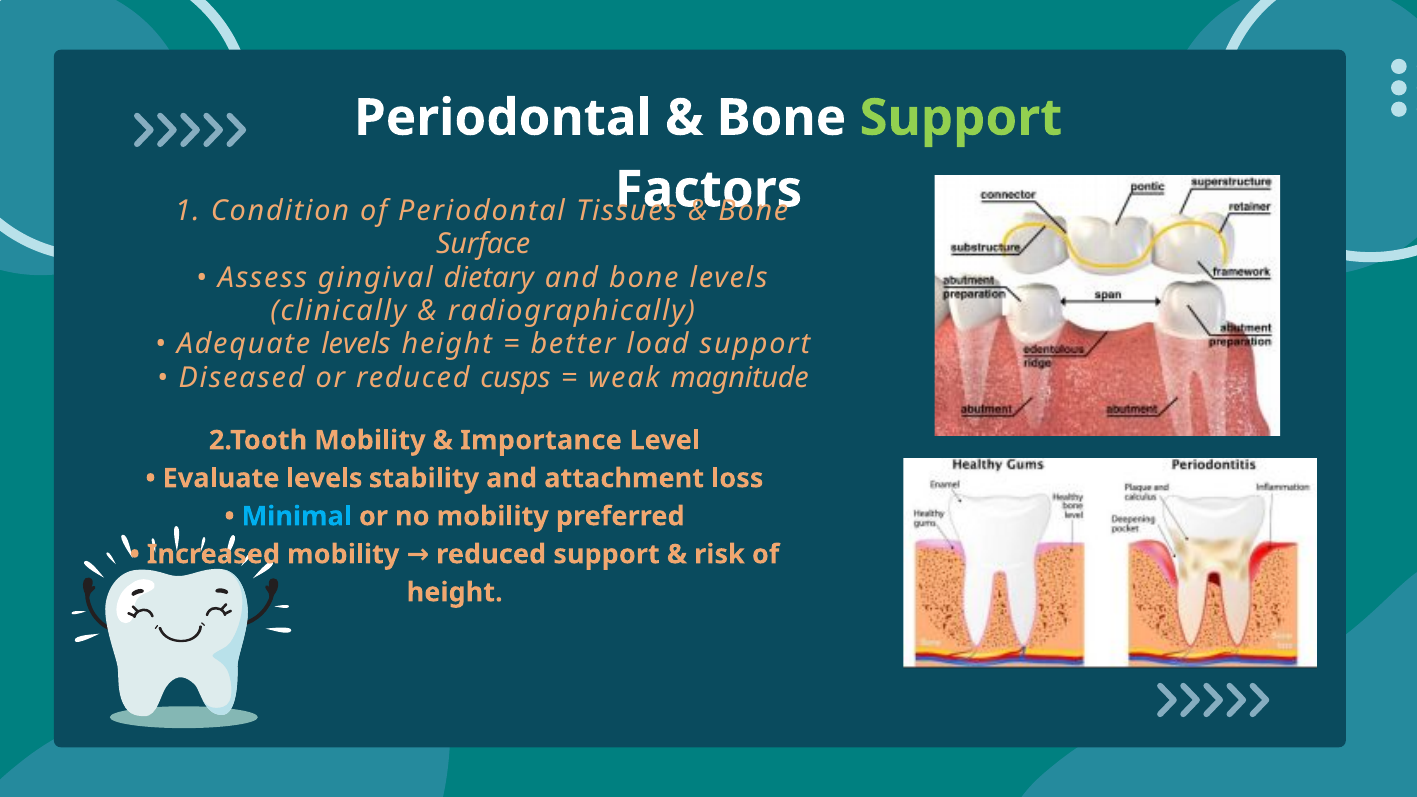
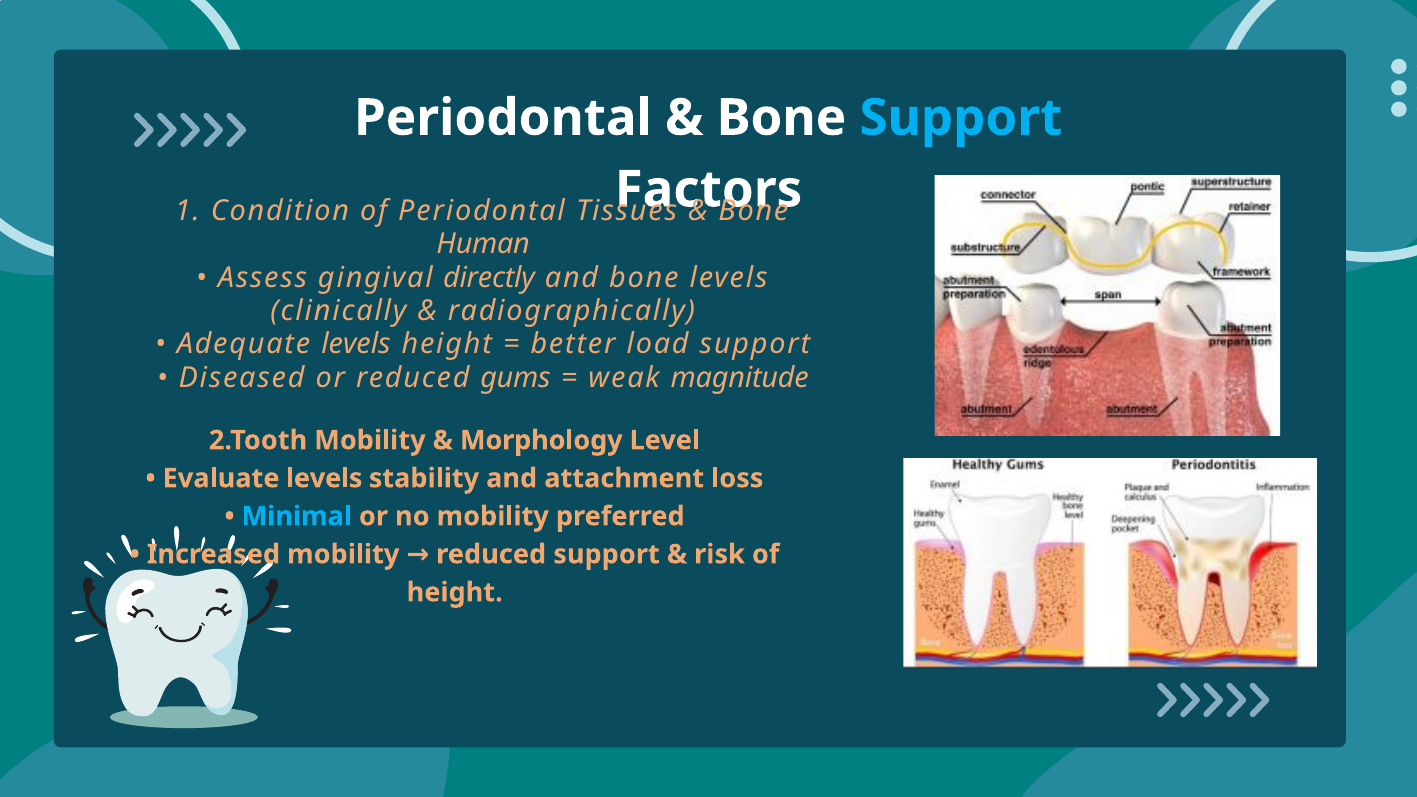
Support colour: light green -> light blue (961, 118)
Surface: Surface -> Human (483, 244)
dietary: dietary -> directly (489, 278)
cusps: cusps -> gums (515, 378)
Importance: Importance -> Morphology (541, 440)
